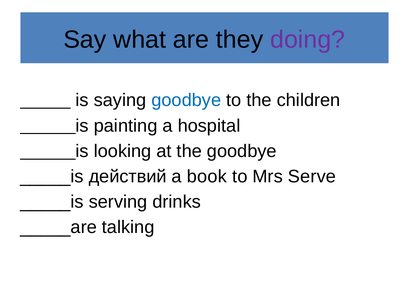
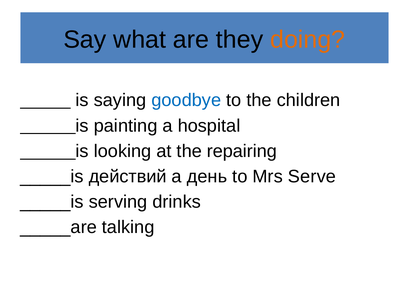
doing colour: purple -> orange (308, 40)
the goodbye: goodbye -> repairing (242, 151)
book: book -> день (207, 177)
